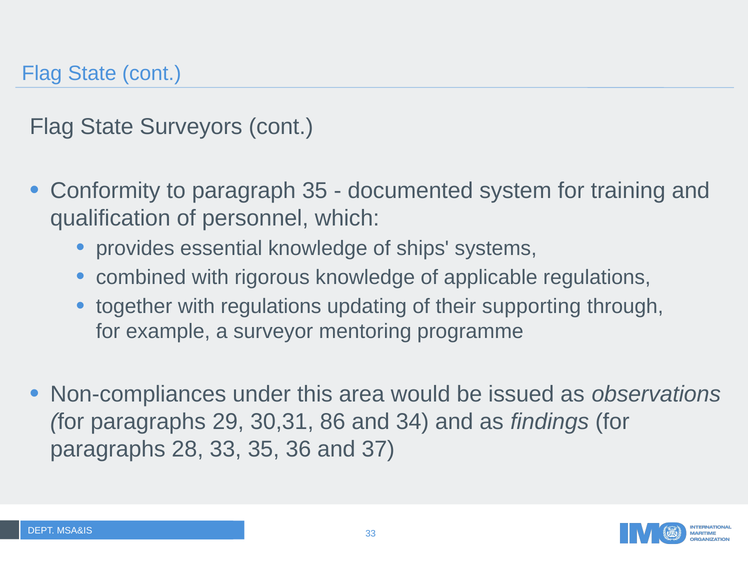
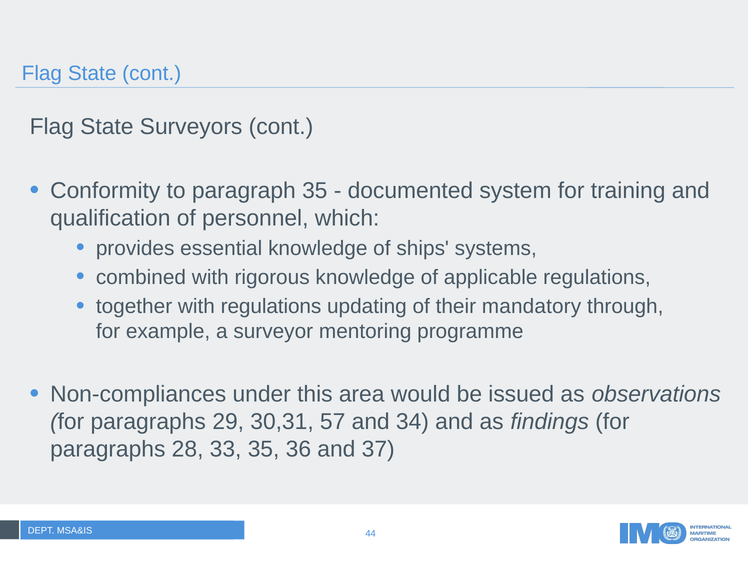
supporting: supporting -> mandatory (532, 306)
86: 86 -> 57 (333, 422)
33: 33 -> 44 (371, 534)
